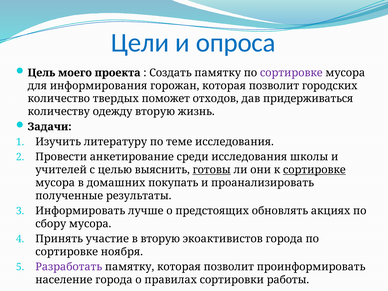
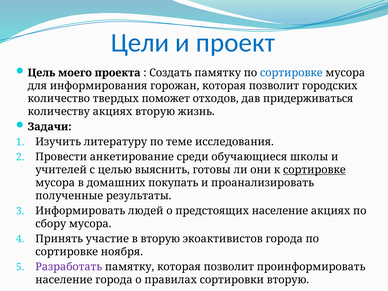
опроса: опроса -> проект (236, 43)
сортировке colour: purple -> blue (291, 73)
количеству одежду: одежду -> акциях (112, 112)
среди исследования: исследования -> обучающиеся (249, 157)
готовы underline: present -> none (212, 170)
лучше: лучше -> людей (146, 211)
предстоящих обновлять: обновлять -> население (280, 211)
сортировки работы: работы -> вторую (288, 280)
